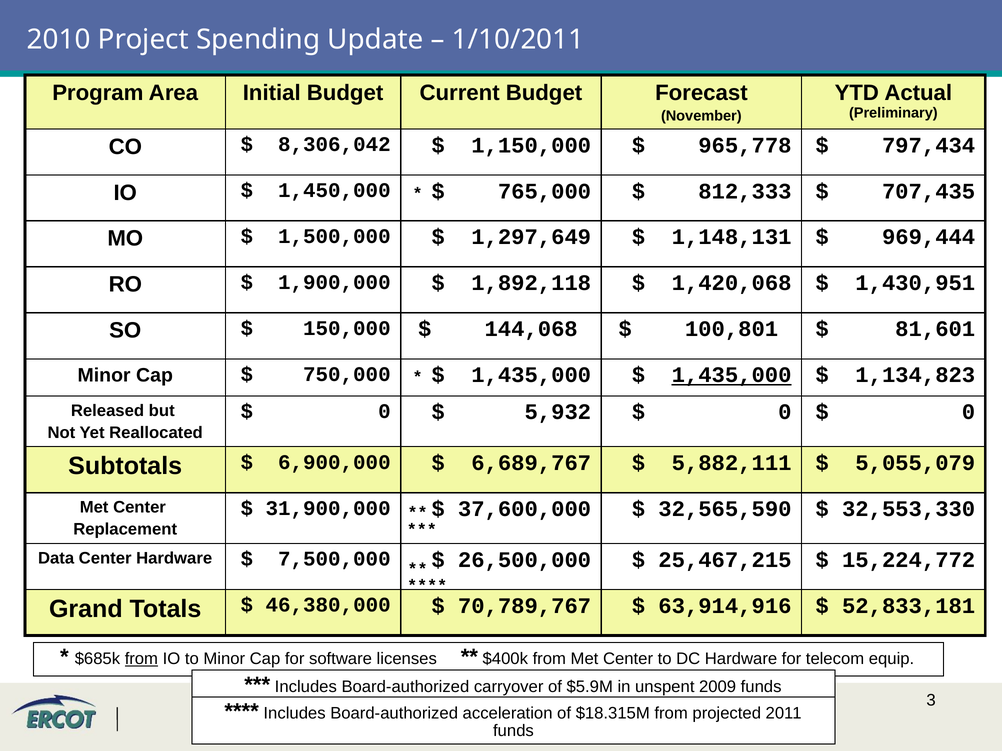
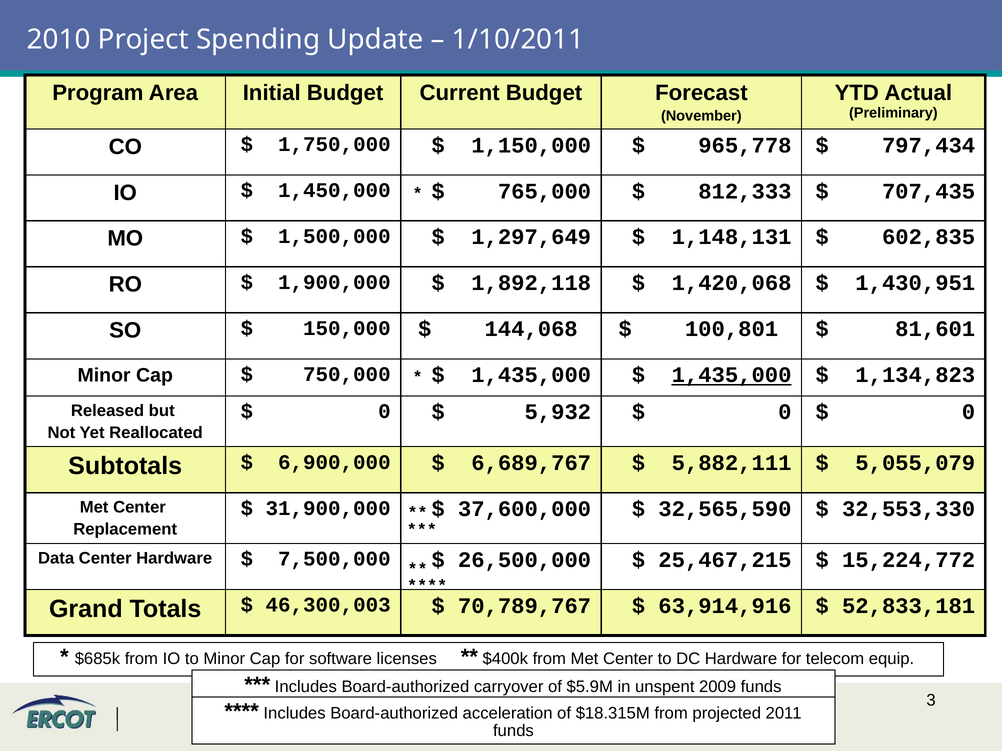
8,306,042: 8,306,042 -> 1,750,000 (334, 145)
969,444: 969,444 -> 602,835 (929, 237)
46,380,000: 46,380,000 -> 46,300,003 (328, 605)
from underline: present -> none (141, 659)
